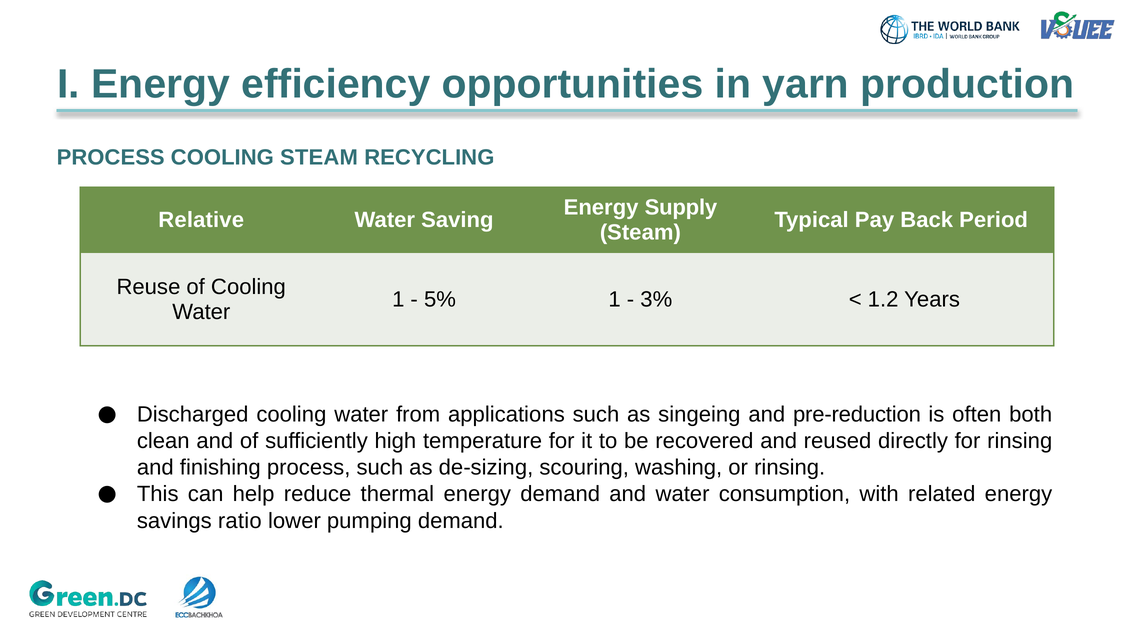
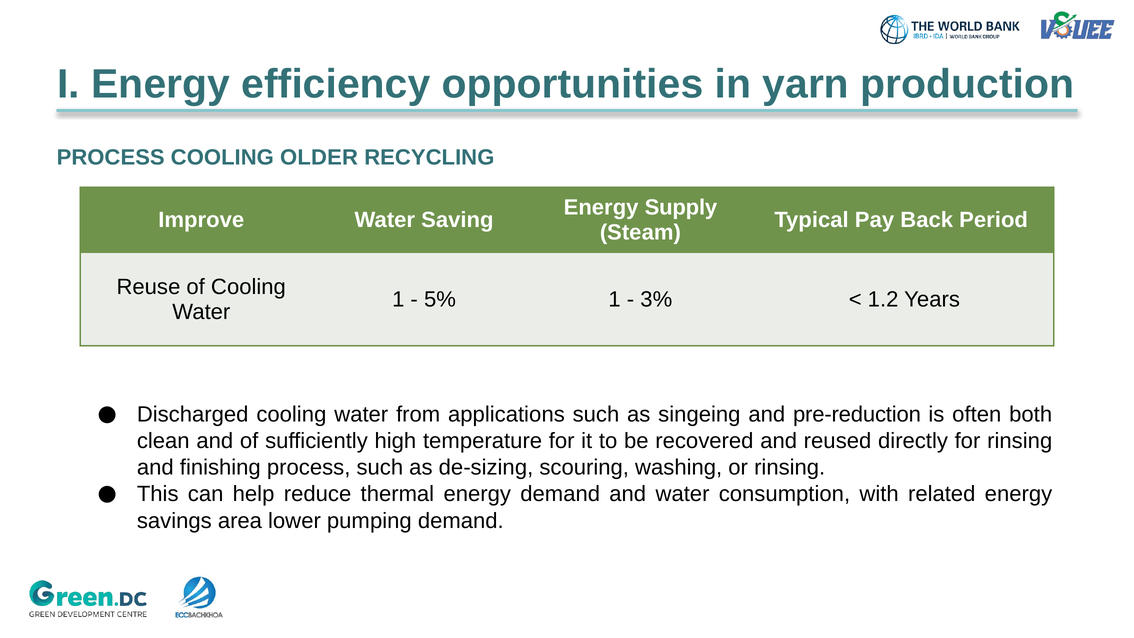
COOLING STEAM: STEAM -> OLDER (319, 158)
Relative: Relative -> Improve (201, 220)
ratio: ratio -> area (240, 521)
